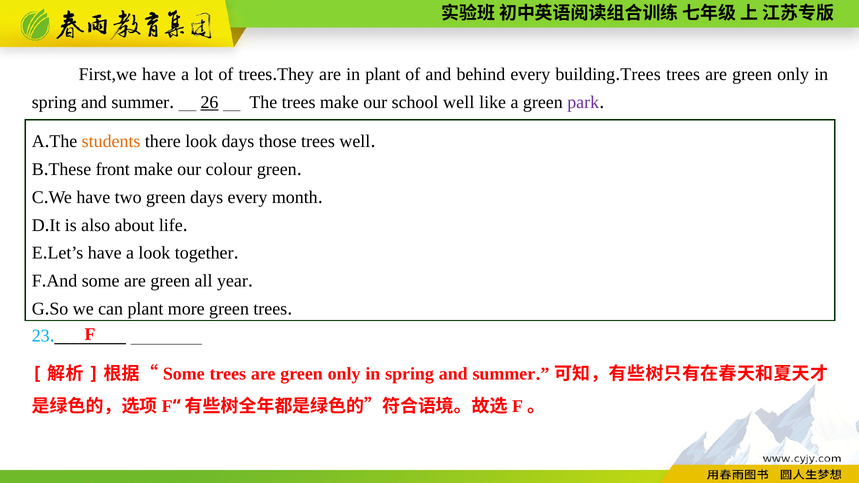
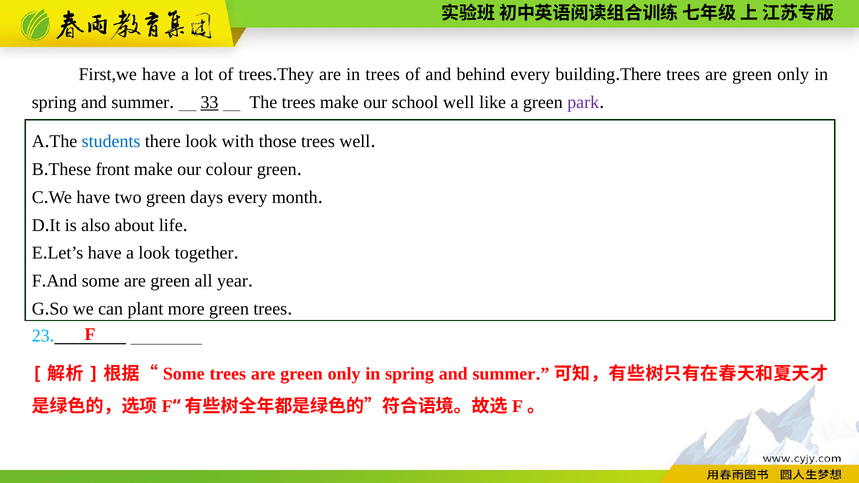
in plant: plant -> trees (383, 74)
Trees: Trees -> There (641, 74)
26: 26 -> 33 (210, 102)
students colour: orange -> blue (111, 142)
look days: days -> with (238, 142)
